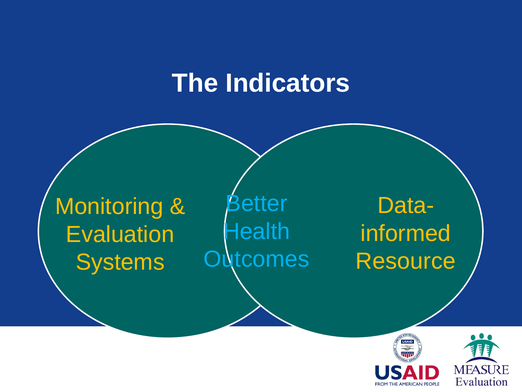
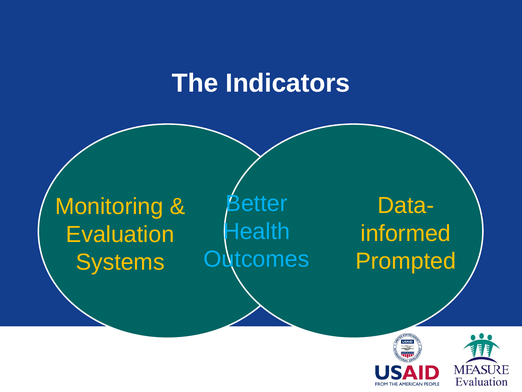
Resource: Resource -> Prompted (406, 261)
